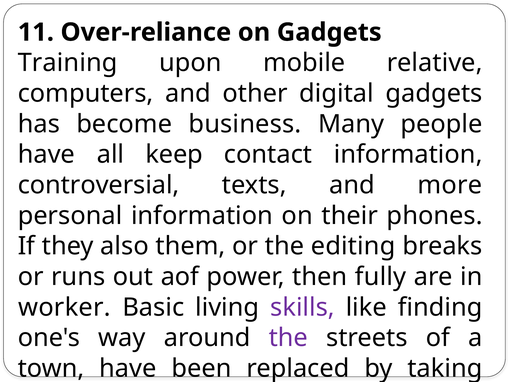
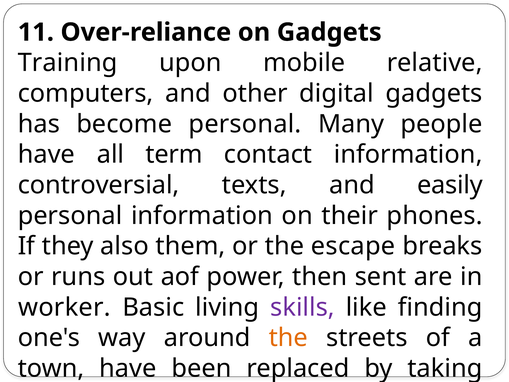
become business: business -> personal (245, 124)
keep: keep -> term (174, 154)
more: more -> easily (450, 185)
editing: editing -> escape (353, 246)
fully: fully -> sent (381, 277)
the colour: purple -> orange (288, 338)
